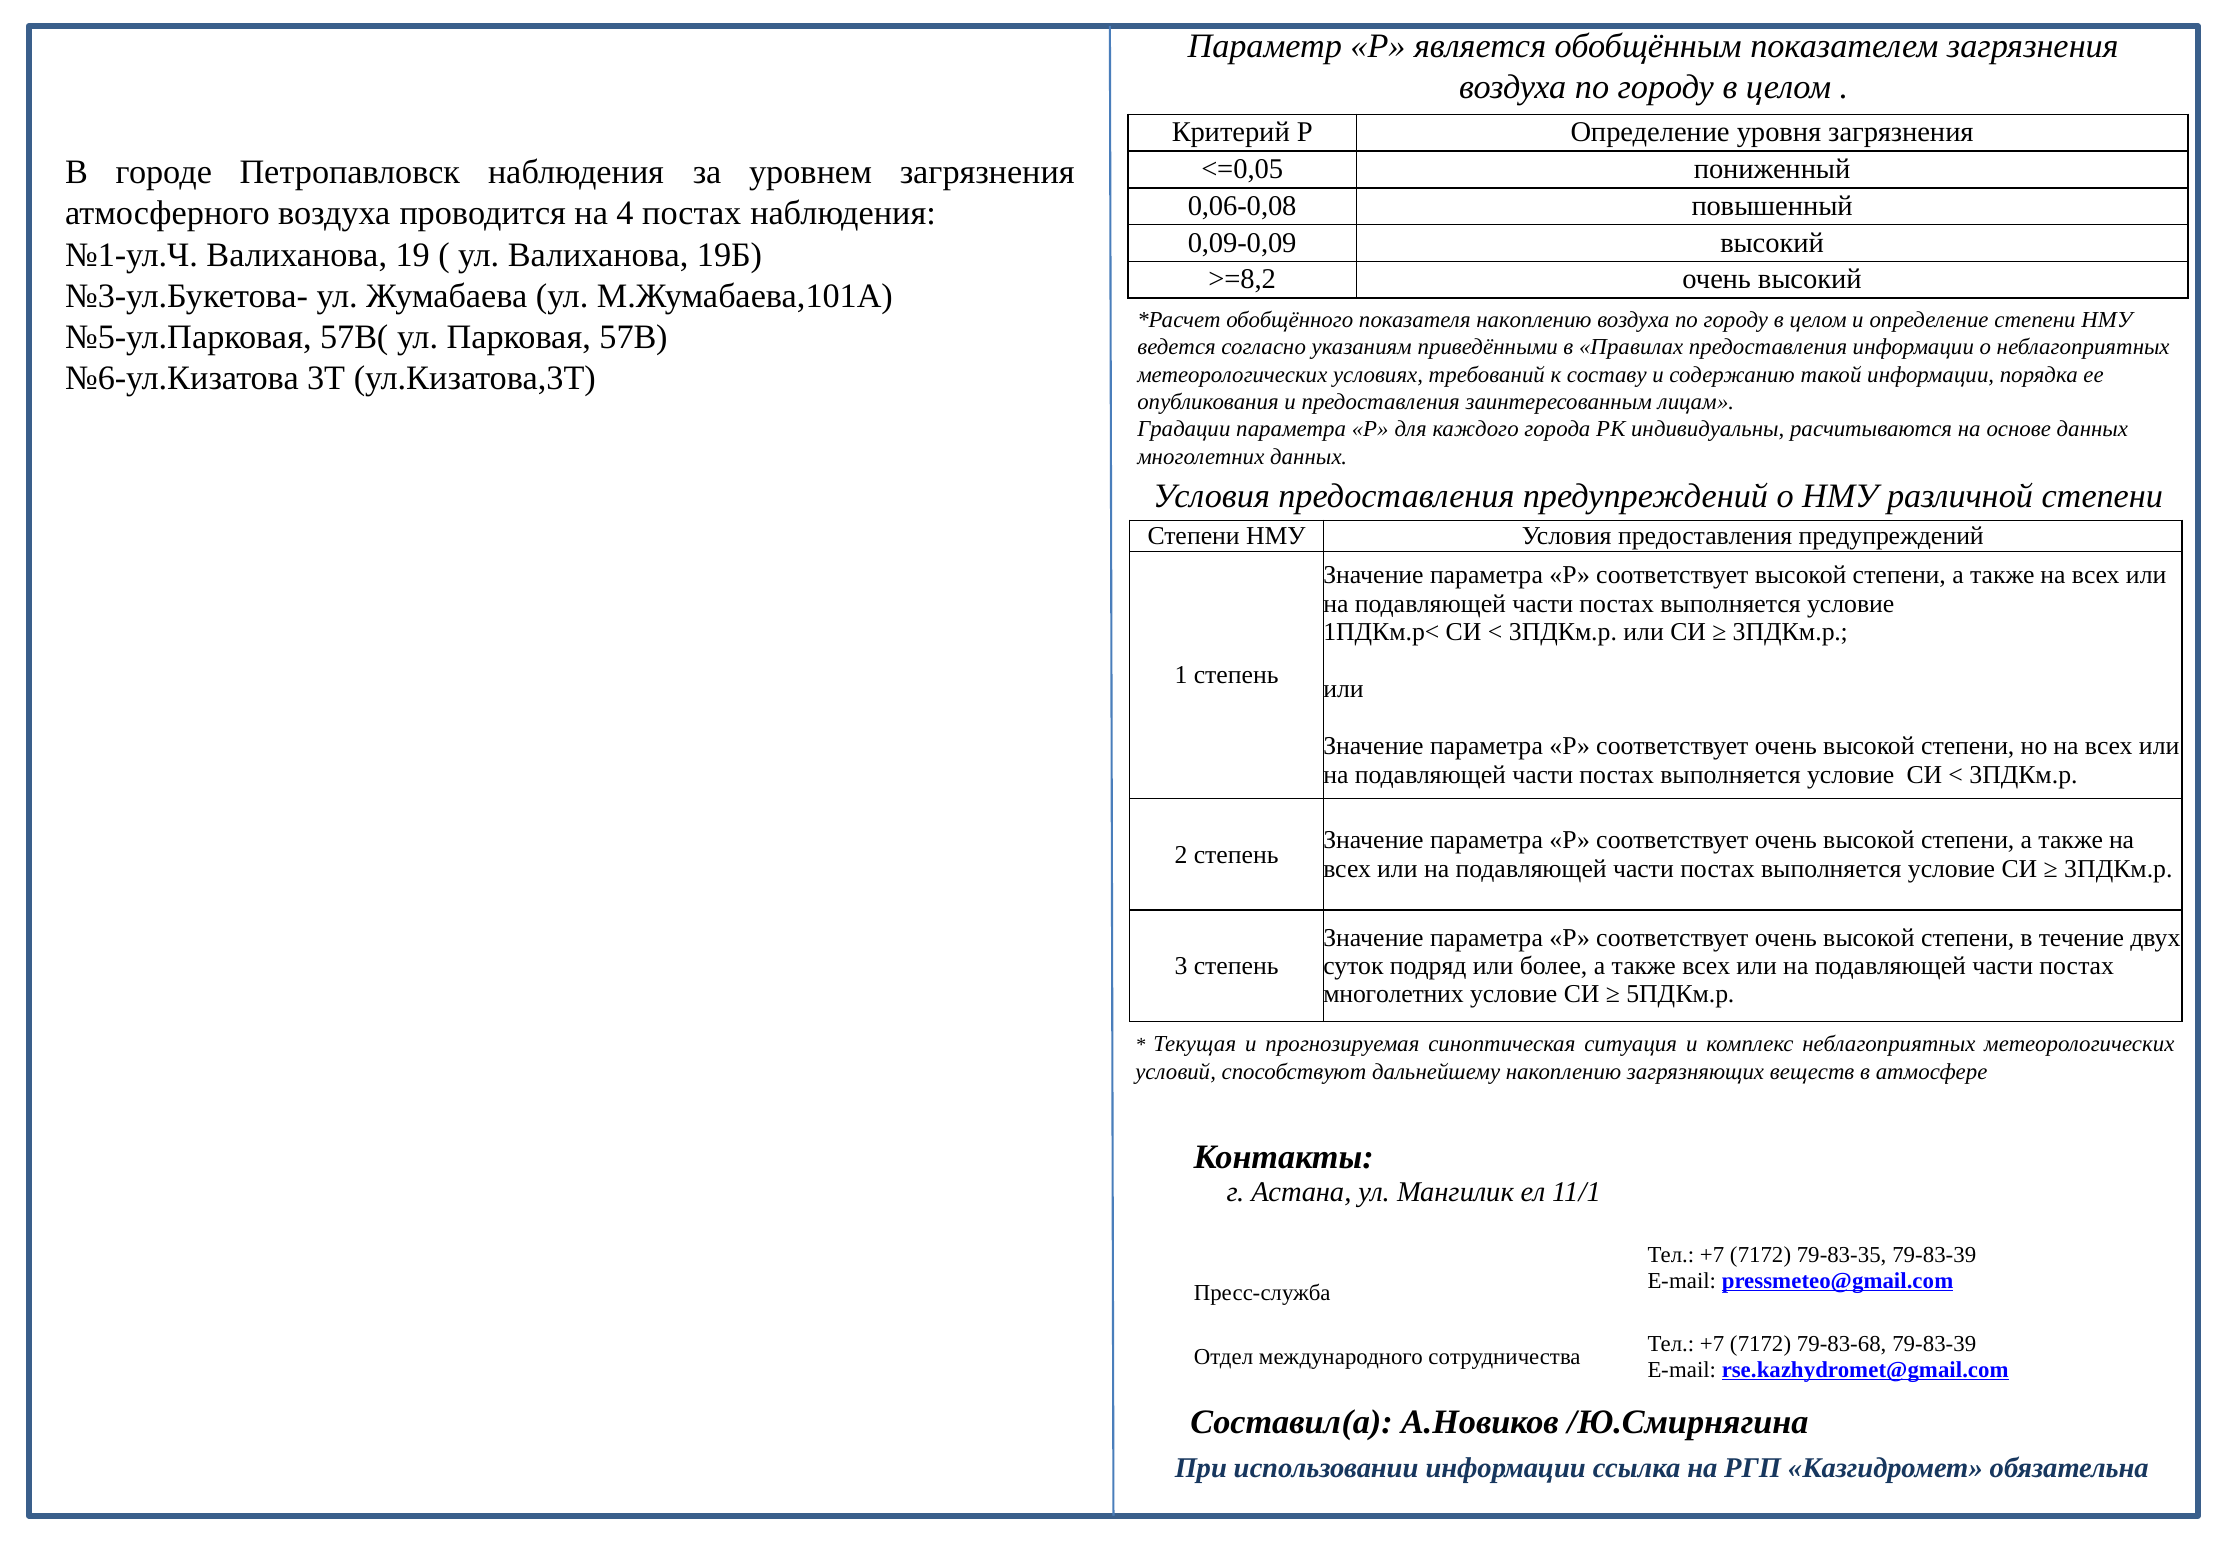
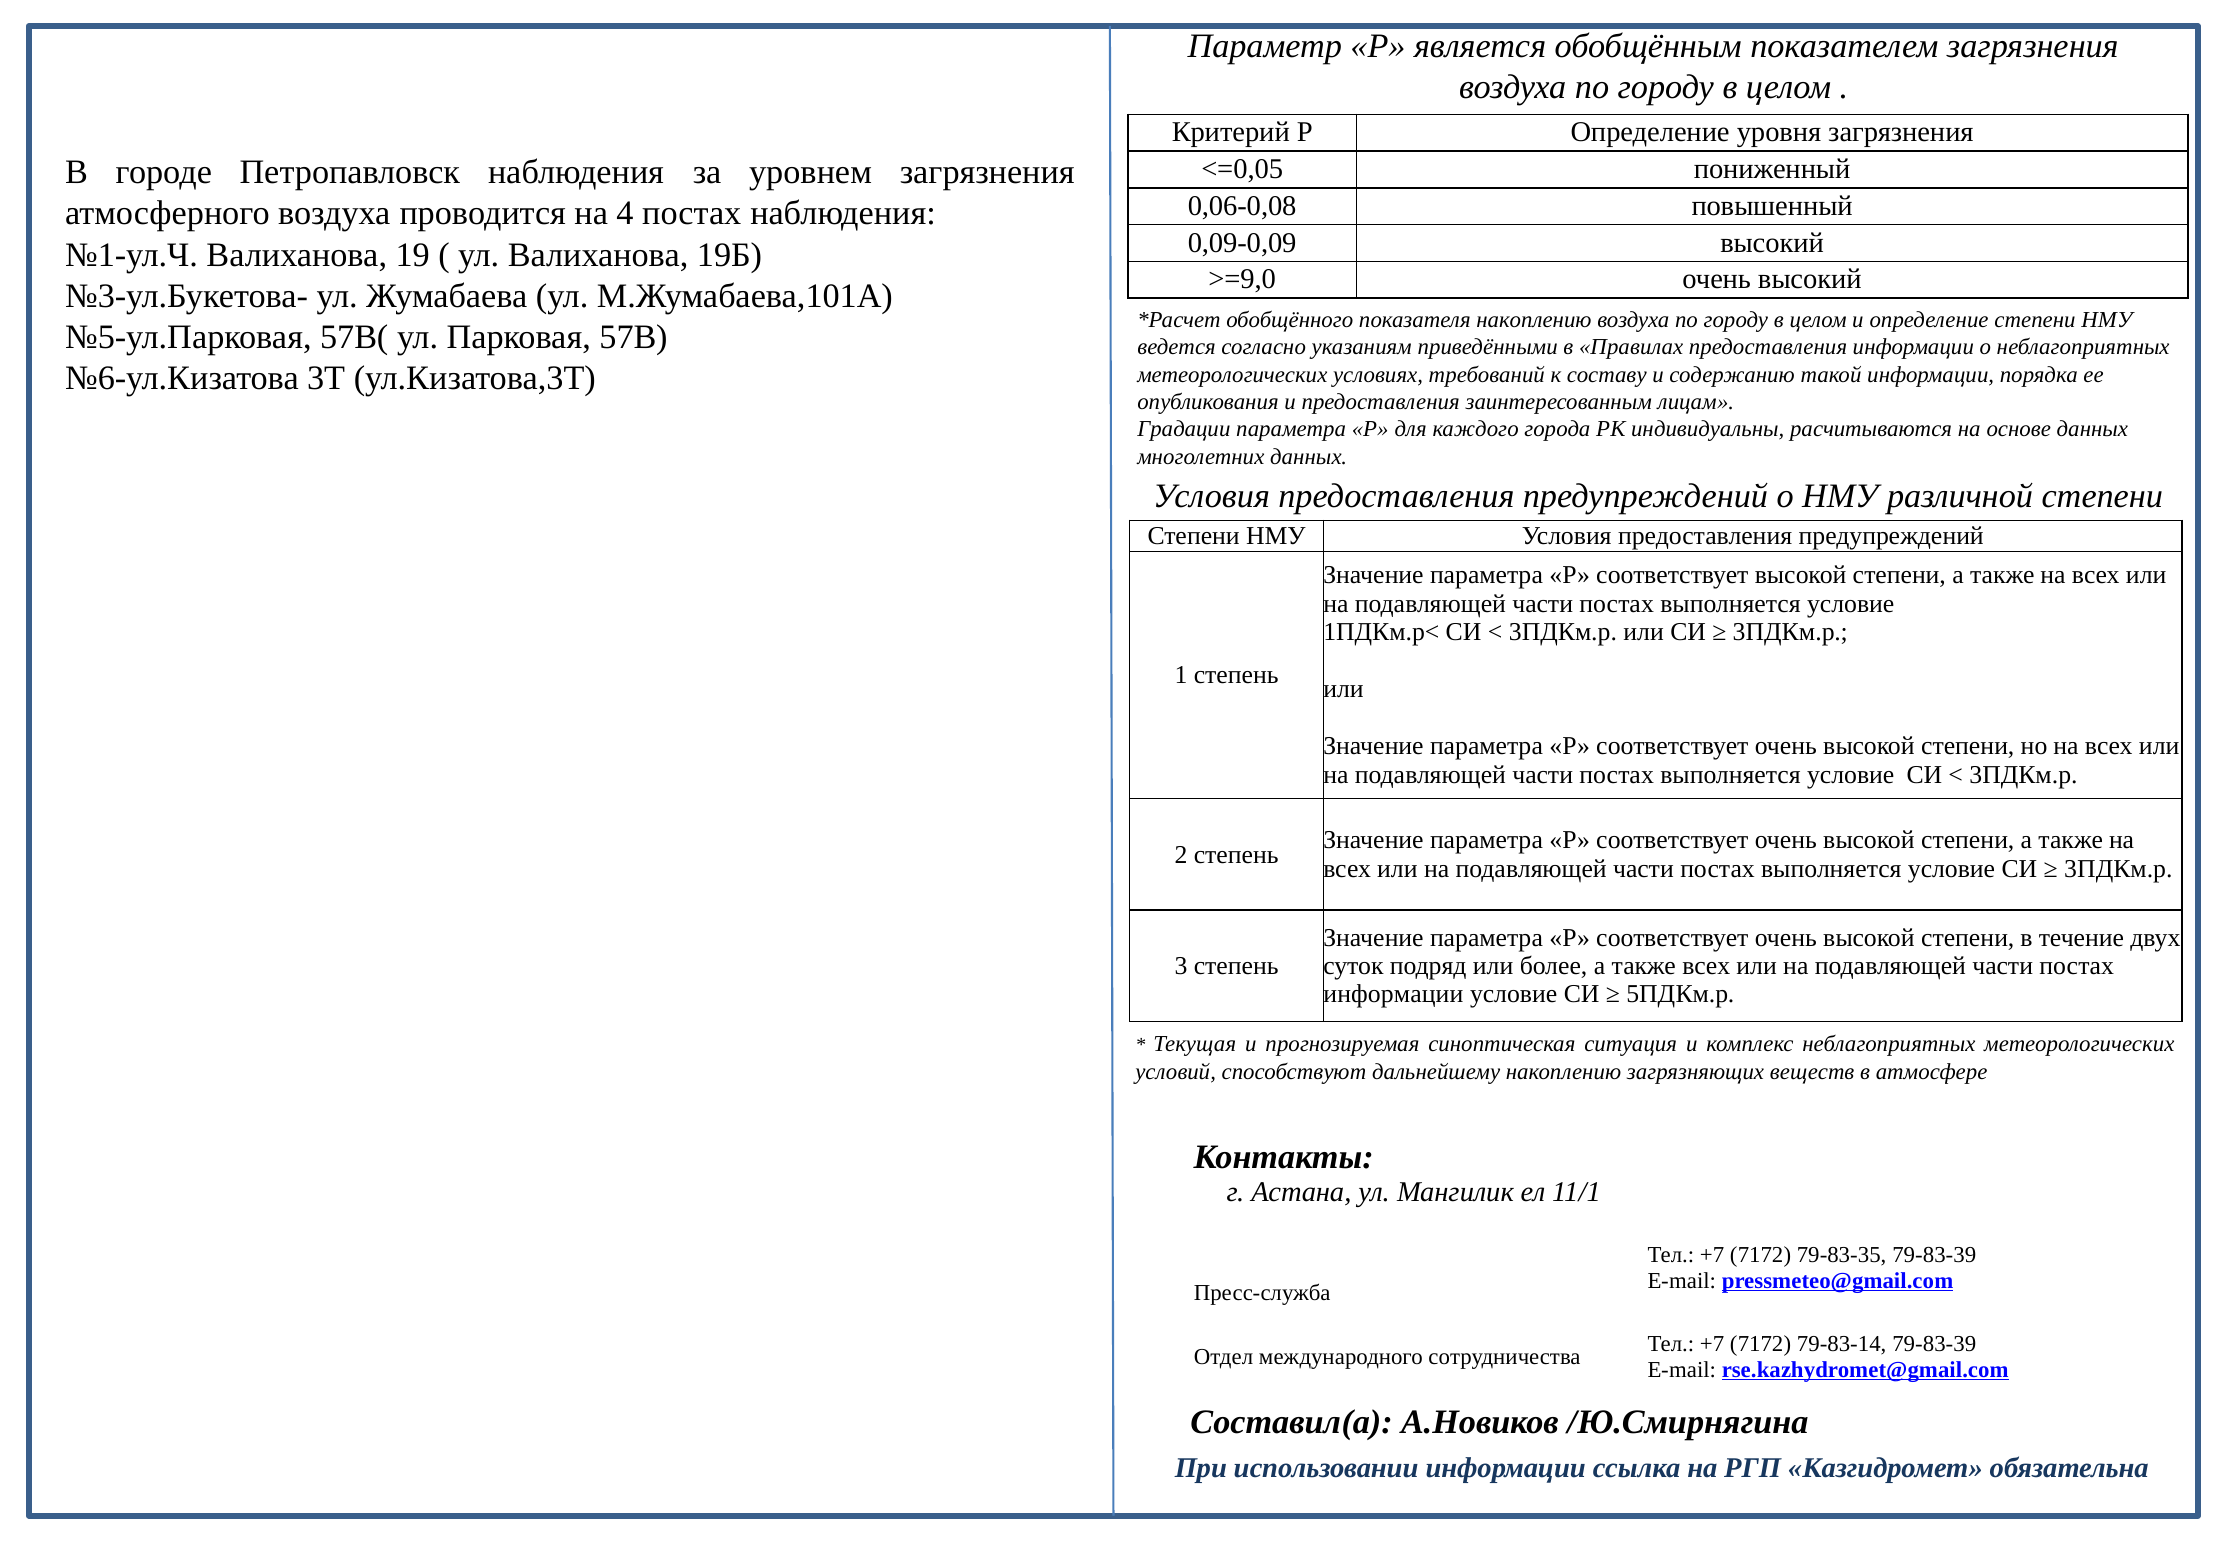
>=8,2: >=8,2 -> >=9,0 (1242, 279)
многолетних: многолетних -> информации (1393, 994)
79-83-68: 79-83-68 -> 79-83-14 (1842, 1344)
